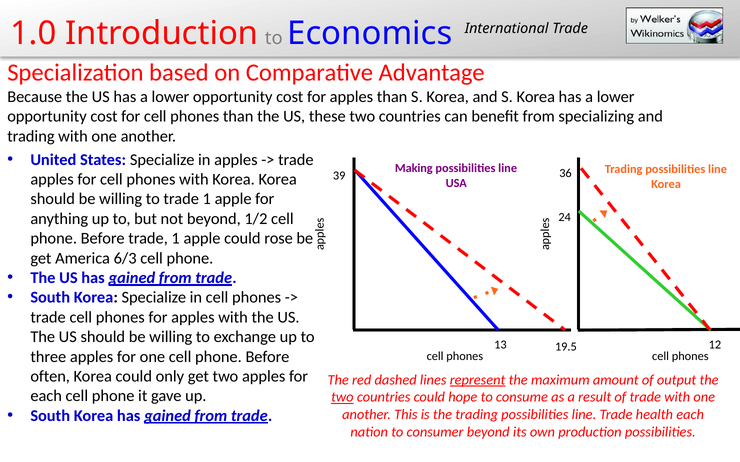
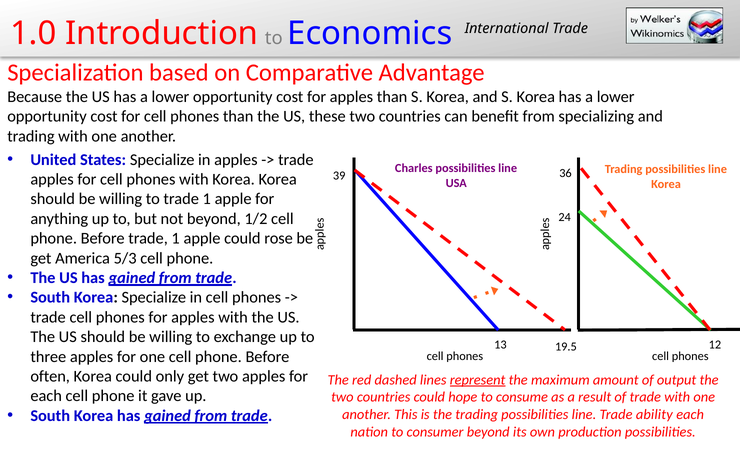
Making: Making -> Charles (414, 168)
6/3: 6/3 -> 5/3 (125, 258)
two underline: present -> none (342, 398)
health: health -> ability (654, 415)
